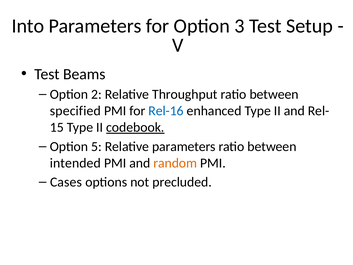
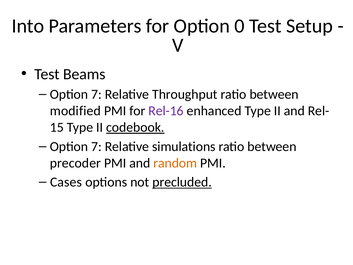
3: 3 -> 0 (240, 26)
2: 2 -> 7 (97, 94)
specified: specified -> modified (75, 111)
Rel-16 colour: blue -> purple (166, 111)
5: 5 -> 7 (97, 146)
Relative parameters: parameters -> simulations (184, 146)
intended: intended -> precoder (75, 163)
precluded underline: none -> present (182, 182)
